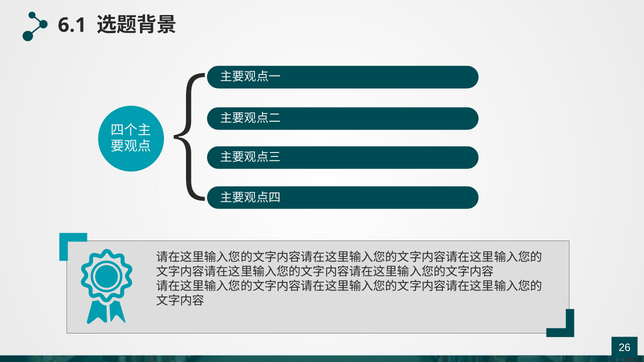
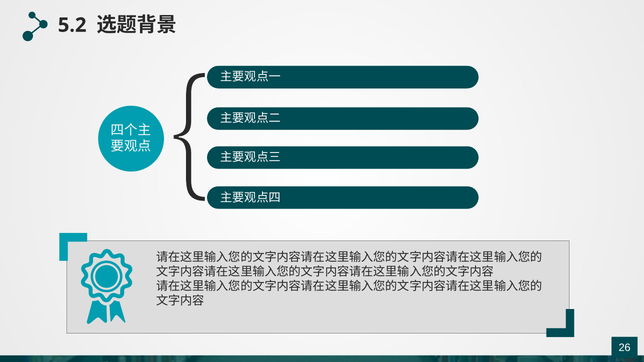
6.1: 6.1 -> 5.2 (72, 25)
